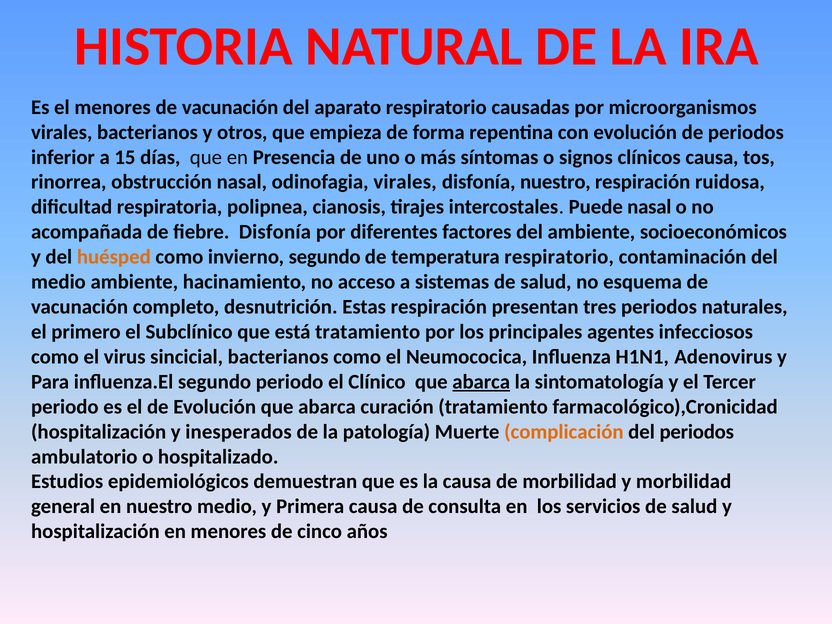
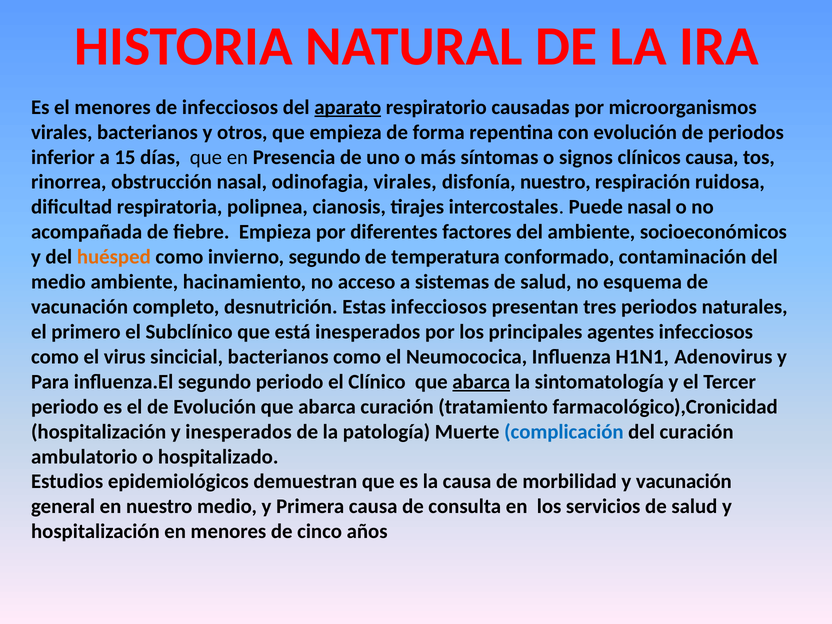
vacunación: vacunación -> infecciosos (230, 107)
aparato underline: none -> present (348, 107)
fiebre Disfonía: Disfonía -> Empieza (275, 232)
temperatura respiratorio: respiratorio -> conformado (559, 257)
Estas respiración: respiración -> infecciosos (439, 307)
está tratamiento: tratamiento -> inesperados (368, 332)
complicación colour: orange -> blue (564, 432)
del periodos: periodos -> curación (697, 432)
y morbilidad: morbilidad -> vacunación (684, 482)
